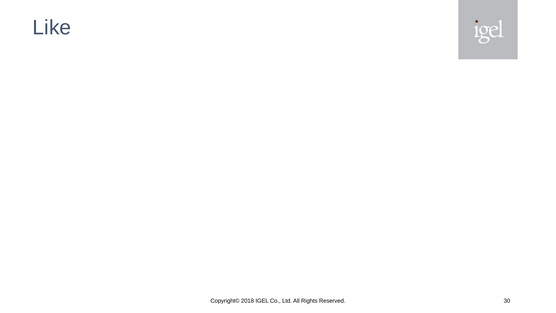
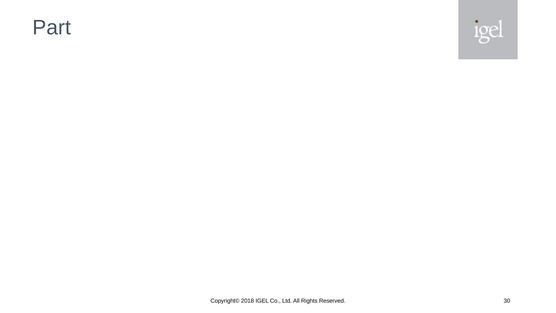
Like: Like -> Part (52, 28)
